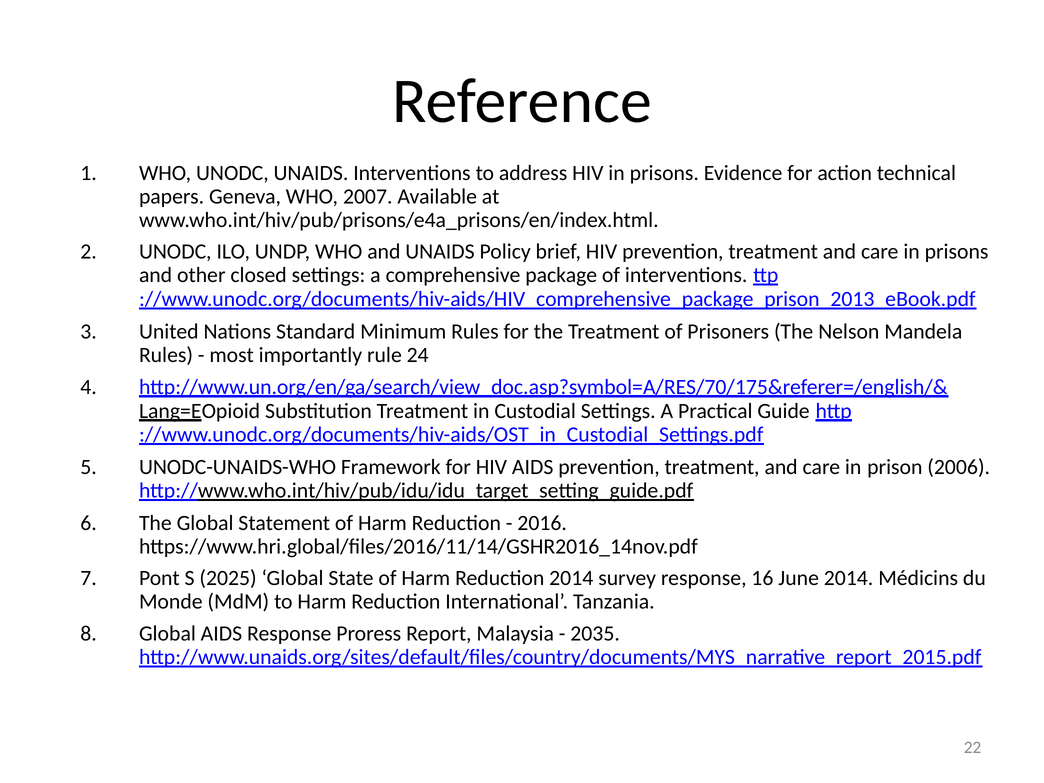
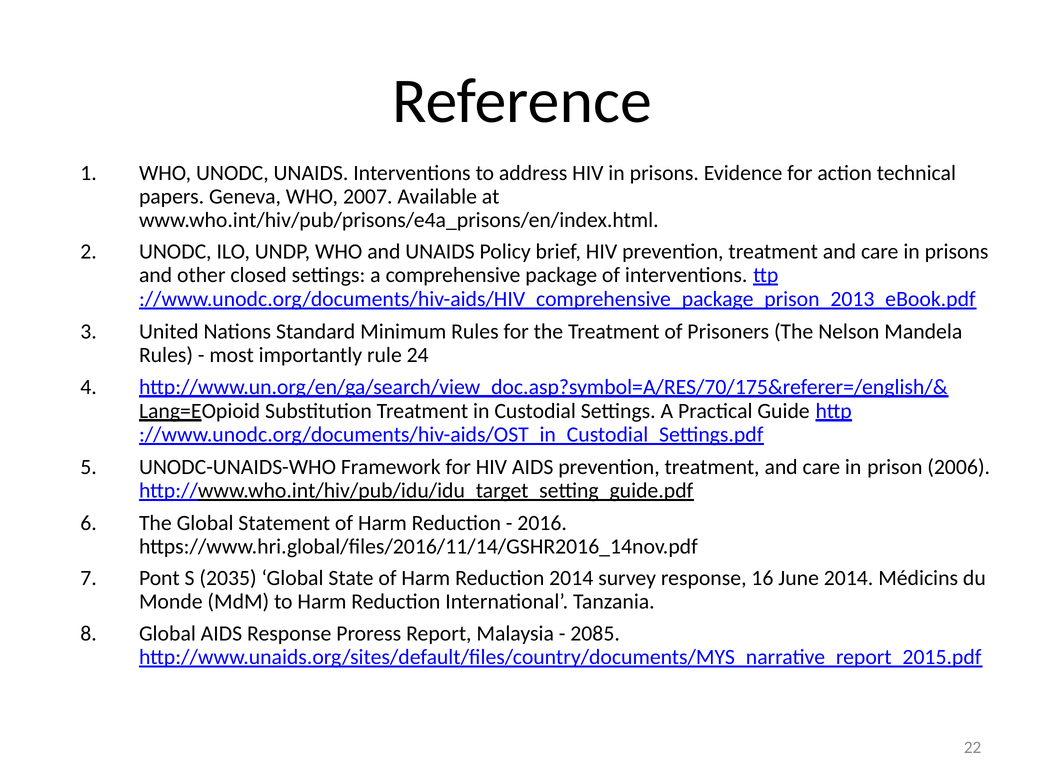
2025: 2025 -> 2035 (228, 578)
2035: 2035 -> 2085 (595, 634)
